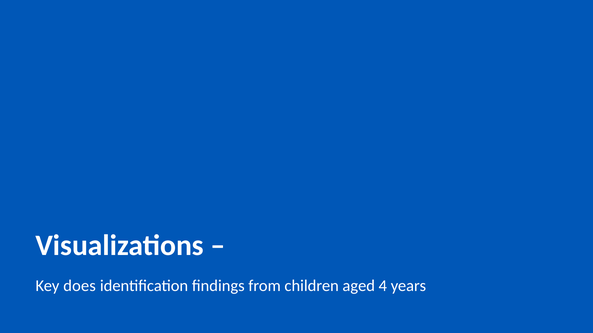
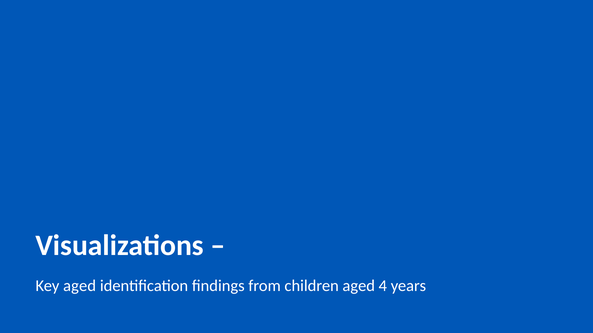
Key does: does -> aged (80, 286)
